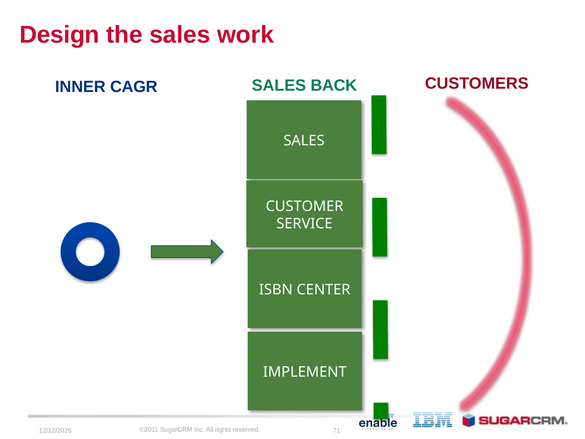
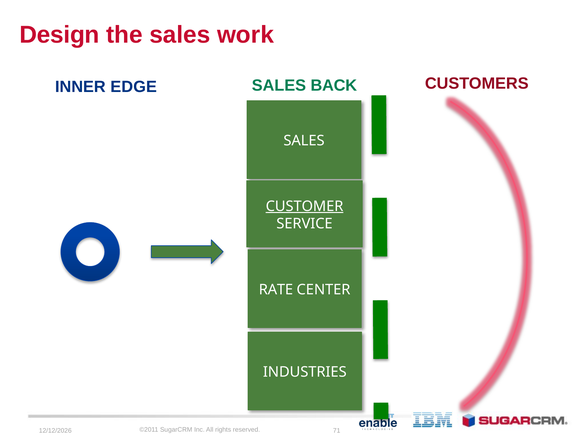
CAGR: CAGR -> EDGE (134, 87)
CUSTOMER underline: none -> present (305, 206)
ISBN: ISBN -> RATE (276, 289)
IMPLEMENT: IMPLEMENT -> INDUSTRIES (305, 372)
